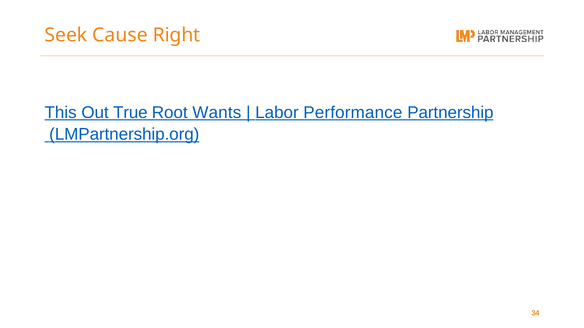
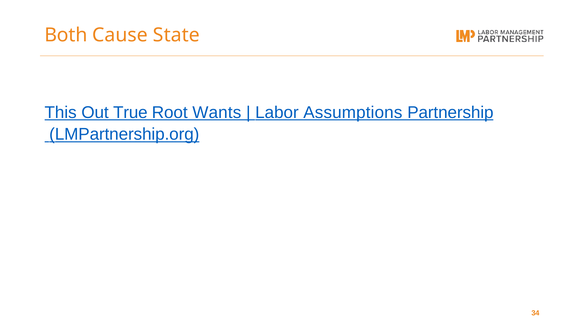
Seek: Seek -> Both (66, 35)
Right: Right -> State (176, 35)
Performance: Performance -> Assumptions (353, 113)
